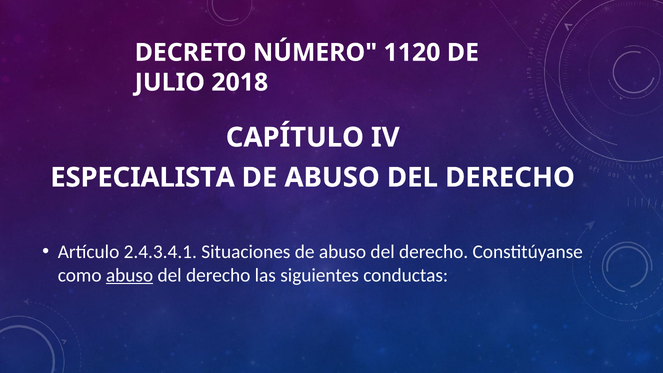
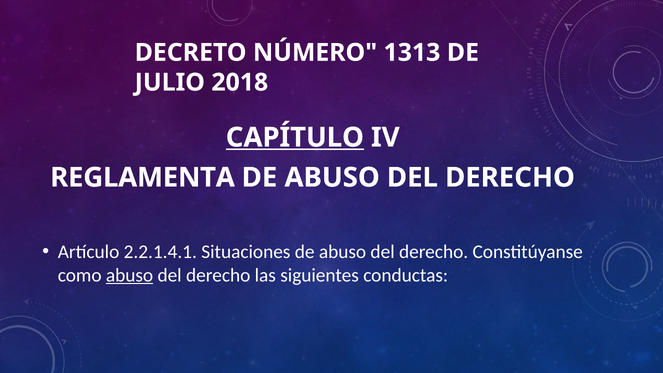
1120: 1120 -> 1313 (412, 53)
CAPÍTULO underline: none -> present (295, 137)
ESPECIALISTA: ESPECIALISTA -> REGLAMENTA (143, 177)
2.4.3.4.1: 2.4.3.4.1 -> 2.2.1.4.1 (160, 252)
